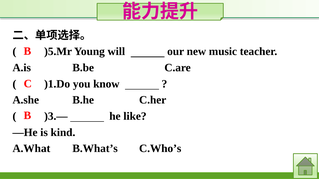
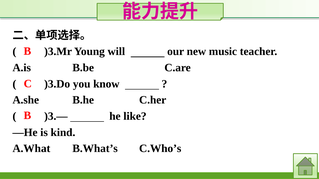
)5.Mr: )5.Mr -> )3.Mr (58, 52)
)1.Do: )1.Do -> )3.Do (57, 84)
